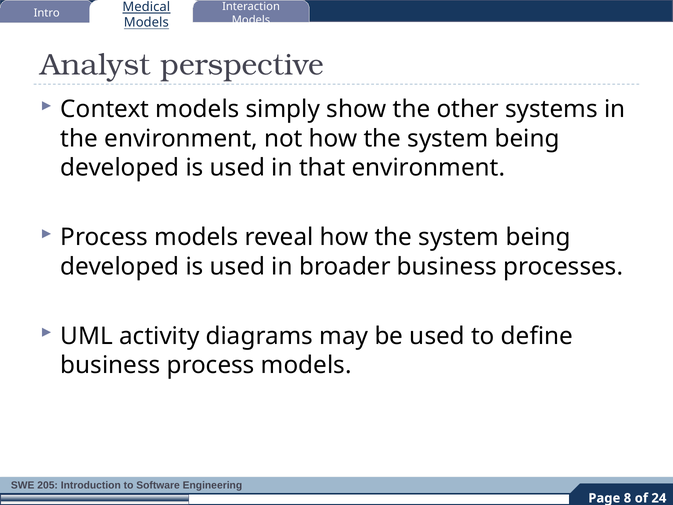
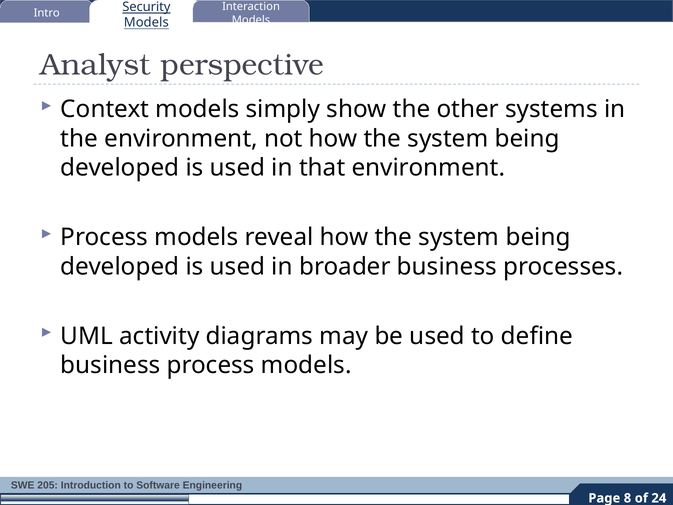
Medical: Medical -> Security (146, 7)
